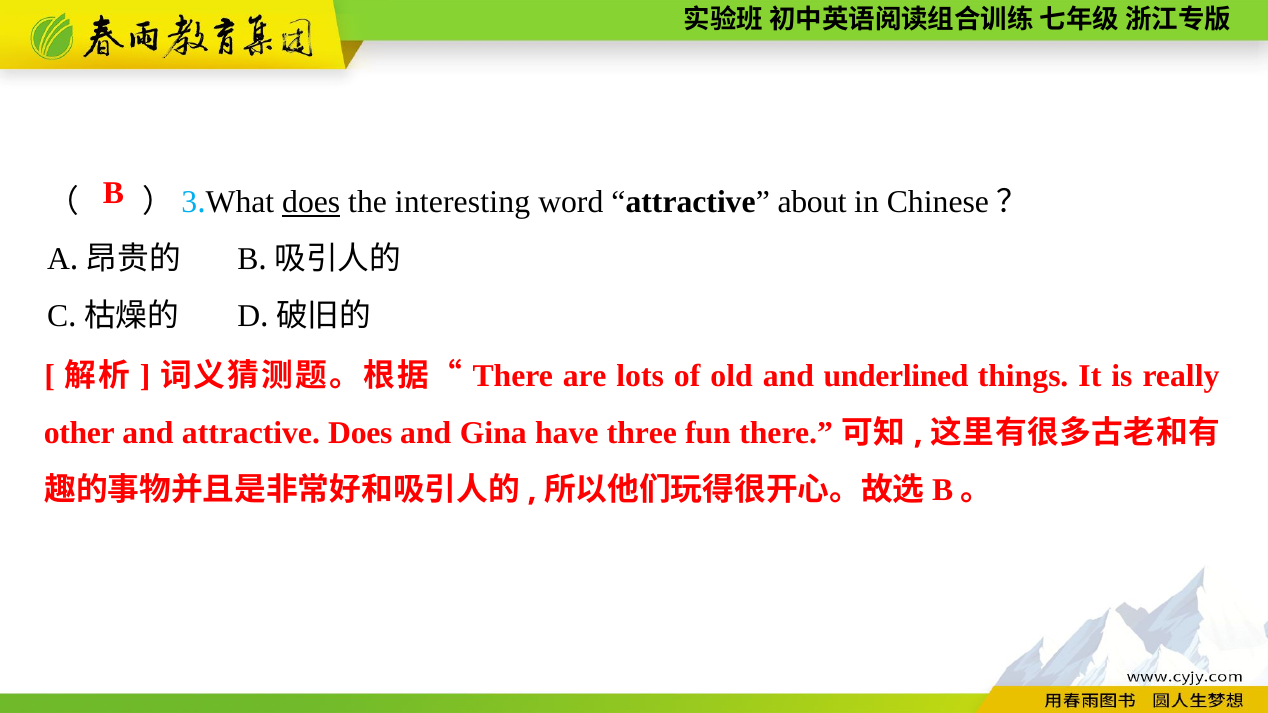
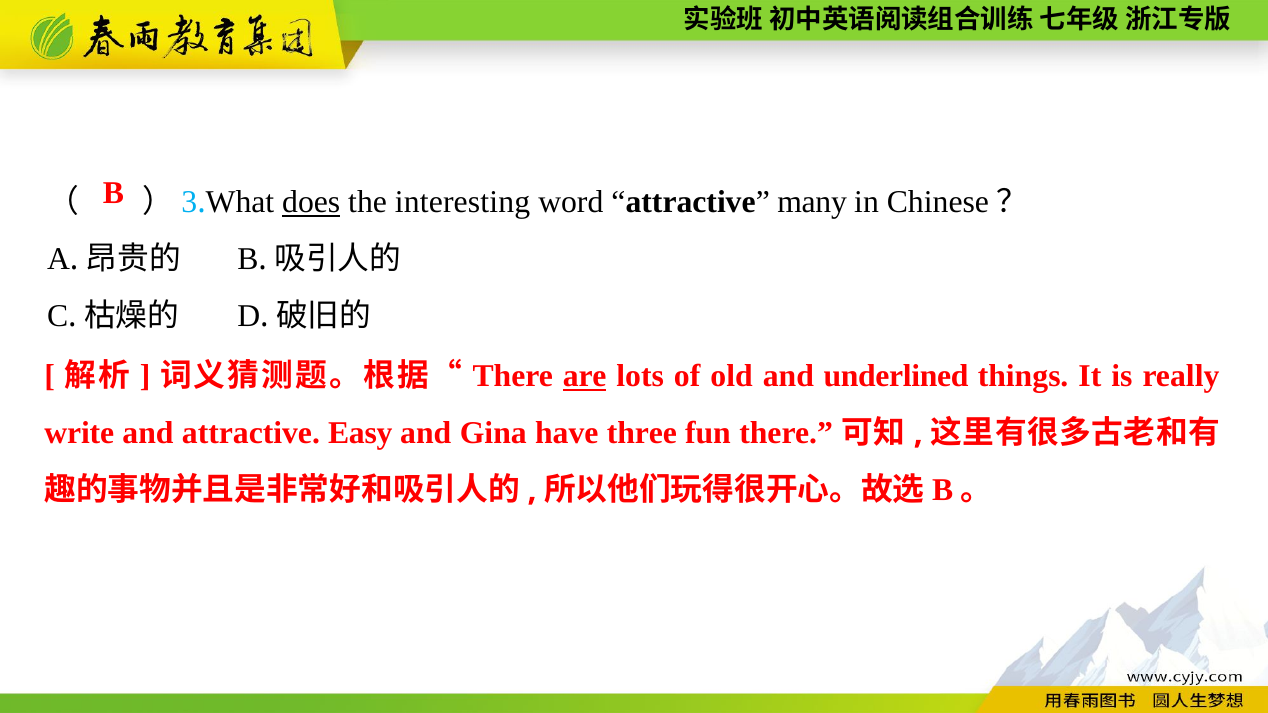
about: about -> many (812, 202)
are underline: none -> present (585, 376)
other: other -> write (79, 433)
attractive Does: Does -> Easy (360, 433)
